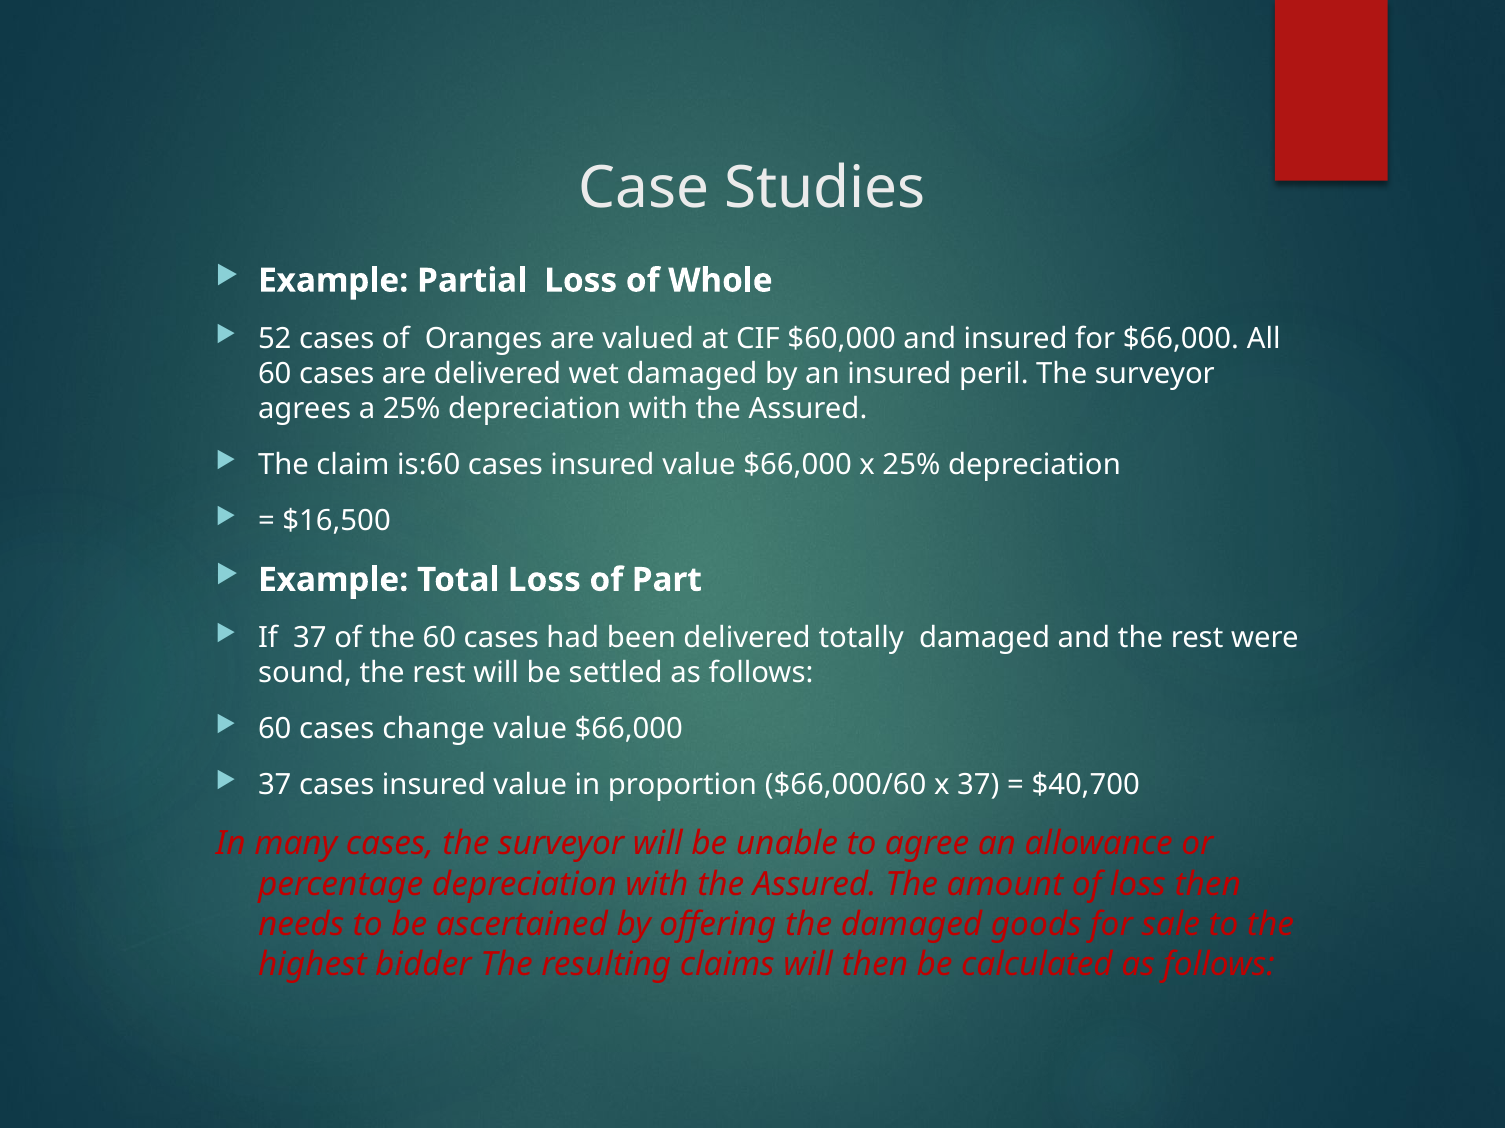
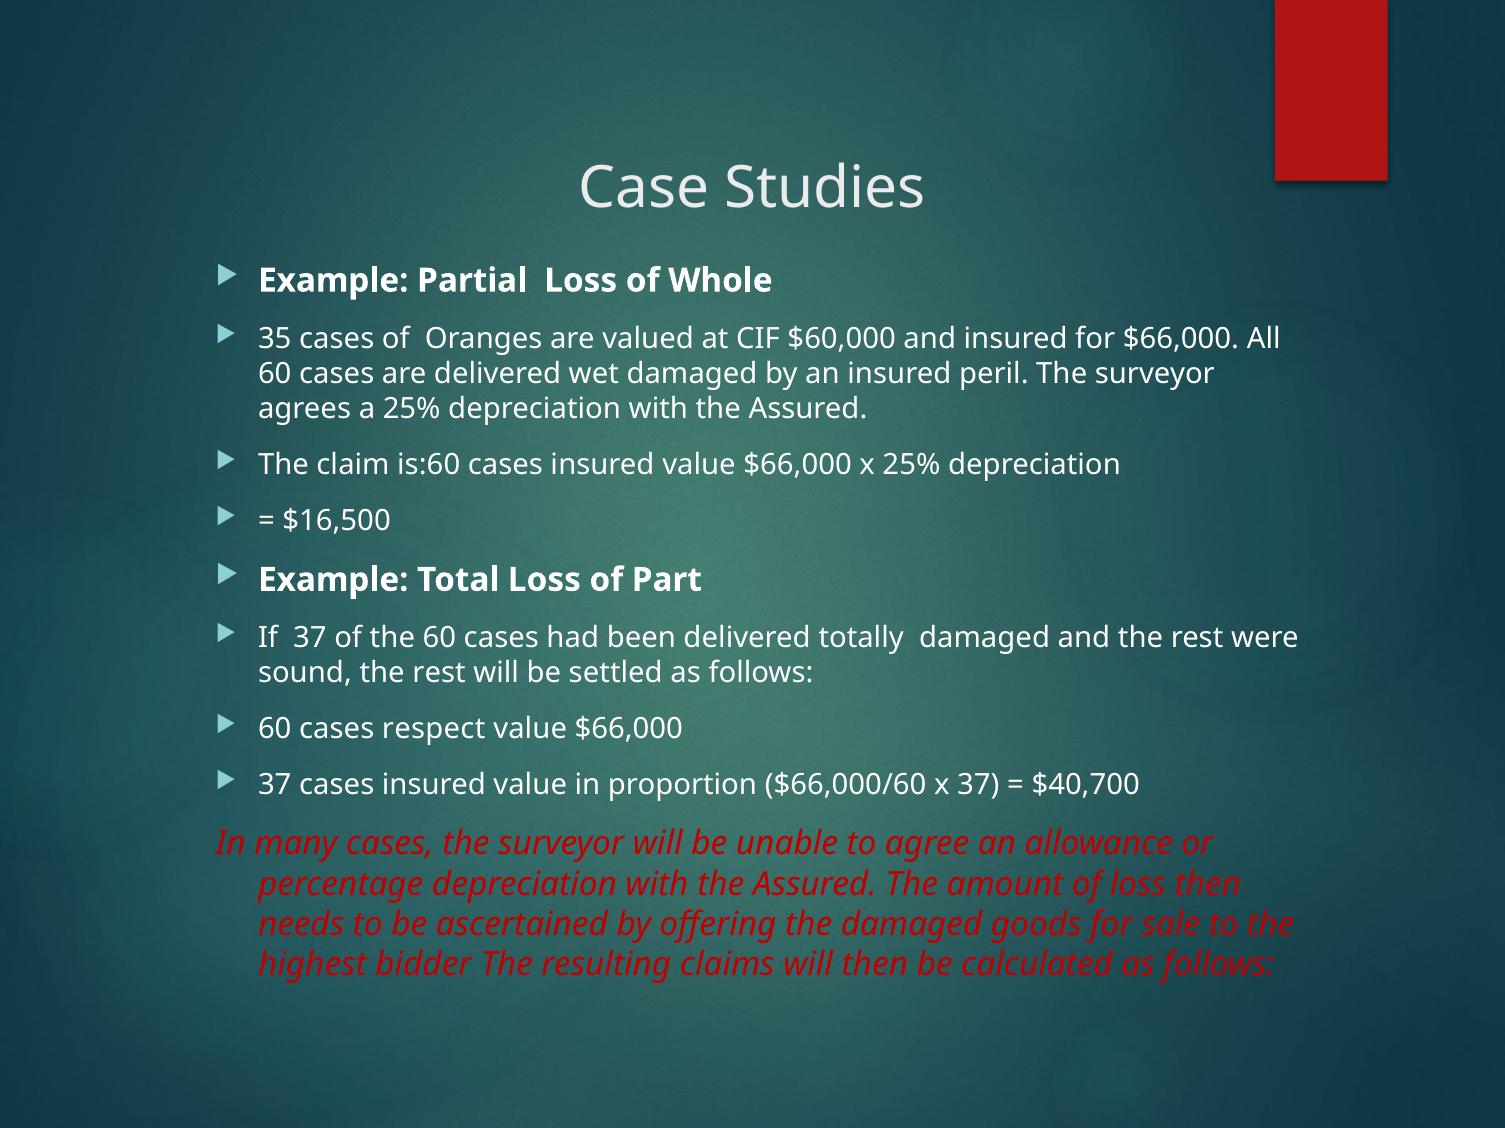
52: 52 -> 35 (275, 339)
change: change -> respect (434, 730)
